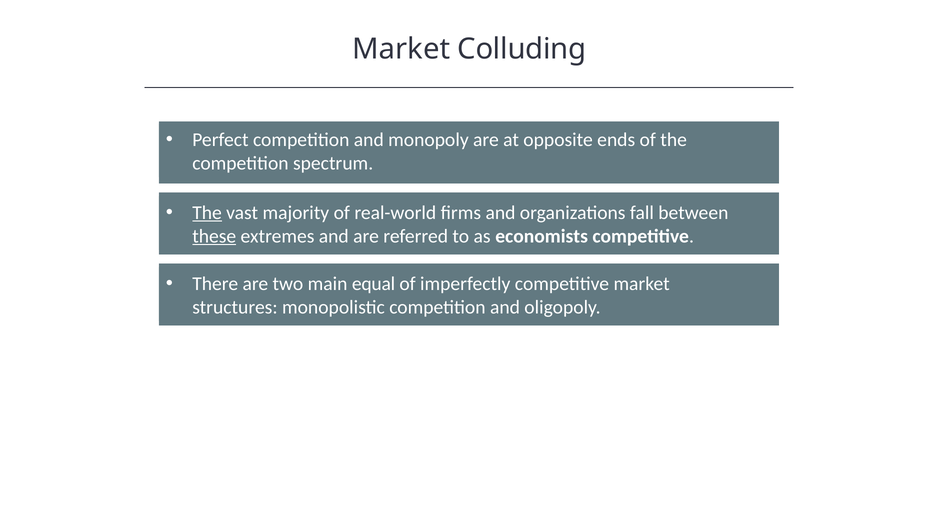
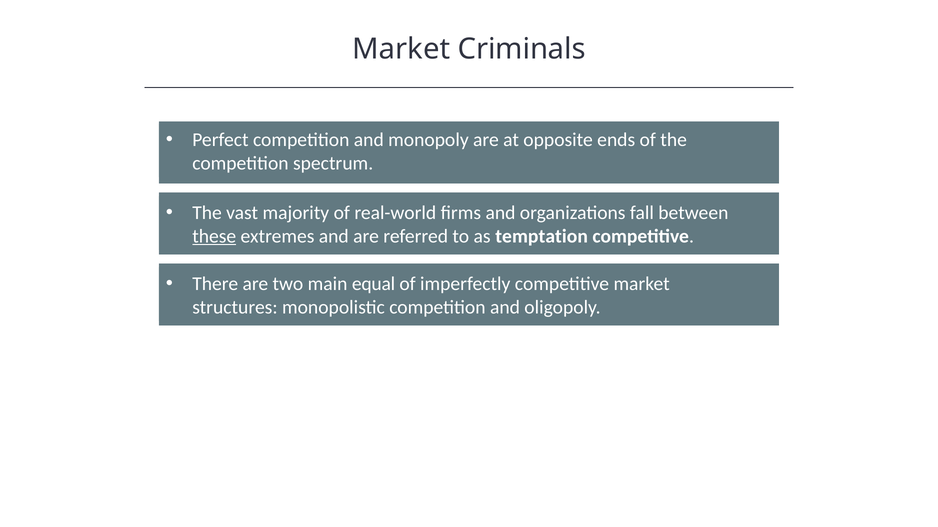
Colluding: Colluding -> Criminals (522, 49)
The underline: present -> none (207, 213)
economists: economists -> temptation (542, 236)
